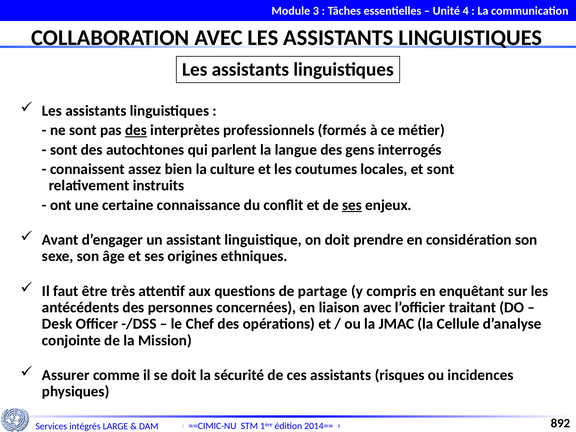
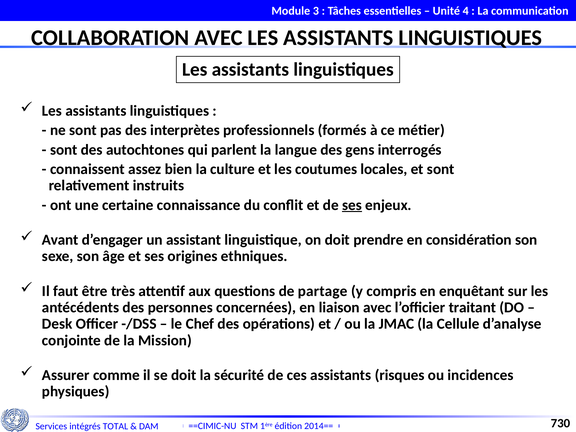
des underline: present -> none (136, 130)
LARGE: LARGE -> TOTAL (115, 426)
892: 892 -> 730 (560, 423)
